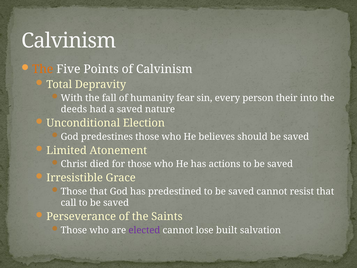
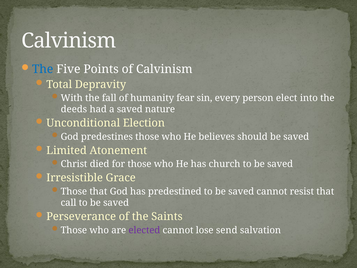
The colour: orange -> blue (43, 69)
their: their -> elect (287, 98)
actions: actions -> church (224, 164)
built: built -> send (227, 230)
